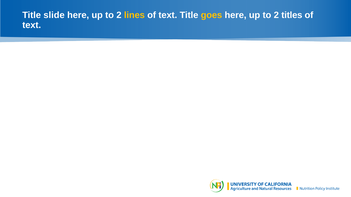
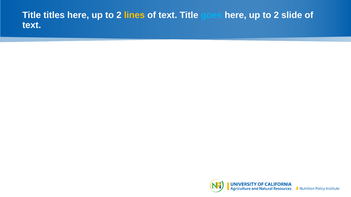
slide: slide -> titles (54, 15)
goes colour: yellow -> light blue (211, 15)
titles: titles -> slide (292, 15)
